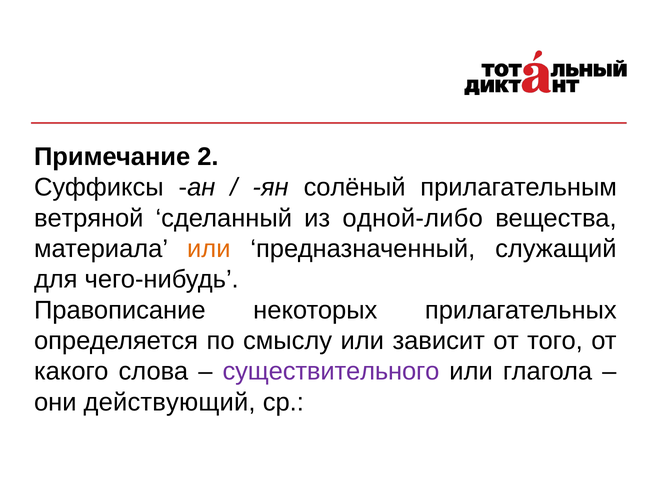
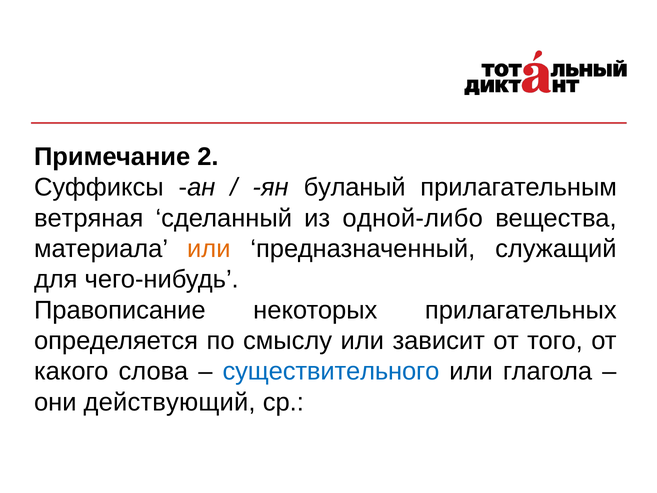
солёный: солёный -> буланый (355, 187)
ветряной: ветряной -> ветряная (89, 218)
существительного colour: purple -> blue (331, 371)
